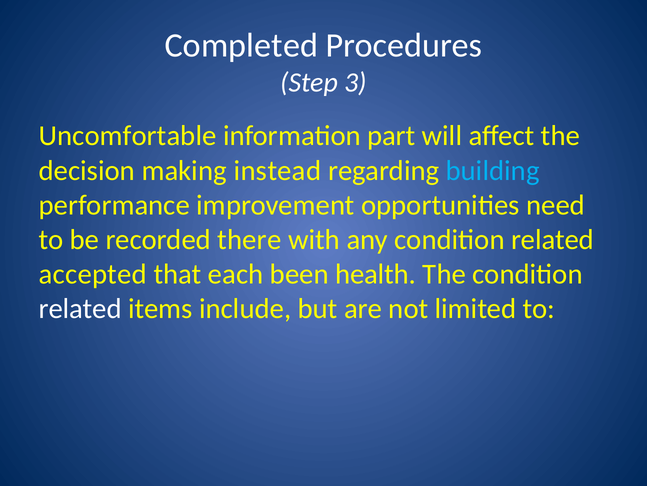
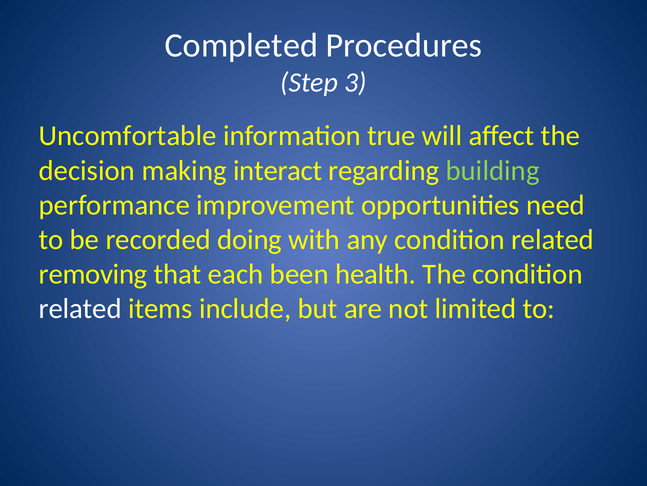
part: part -> true (391, 136)
instead: instead -> interact (278, 170)
building colour: light blue -> light green (493, 170)
there: there -> doing (250, 239)
accepted: accepted -> removing (93, 274)
